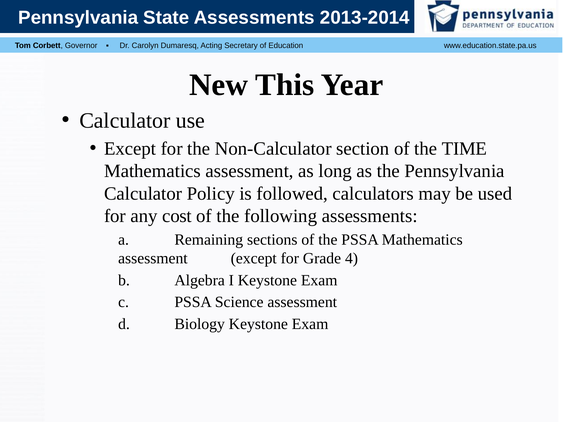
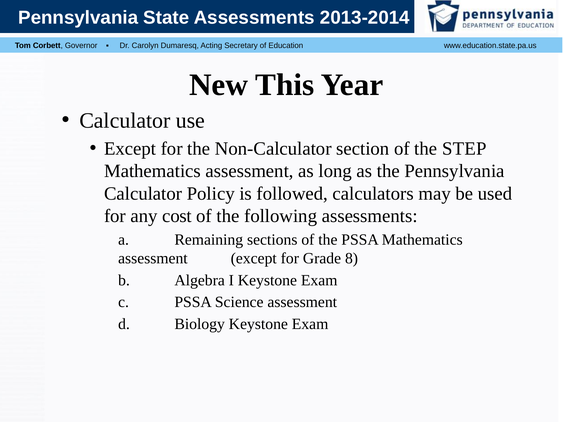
TIME: TIME -> STEP (464, 149)
4: 4 -> 8 (352, 258)
